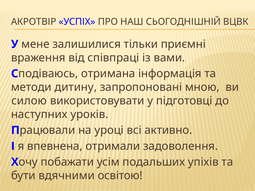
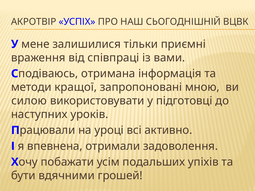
дитину: дитину -> кращої (76, 87)
освітою: освітою -> грошей (120, 176)
